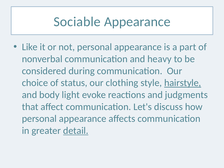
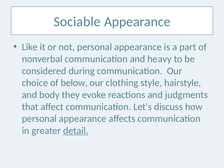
status: status -> below (74, 83)
hairstyle underline: present -> none (183, 83)
light: light -> they (71, 95)
